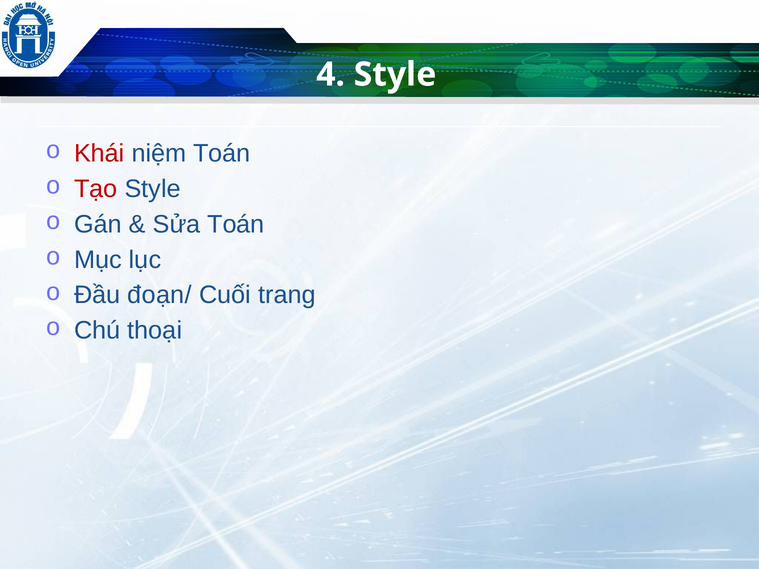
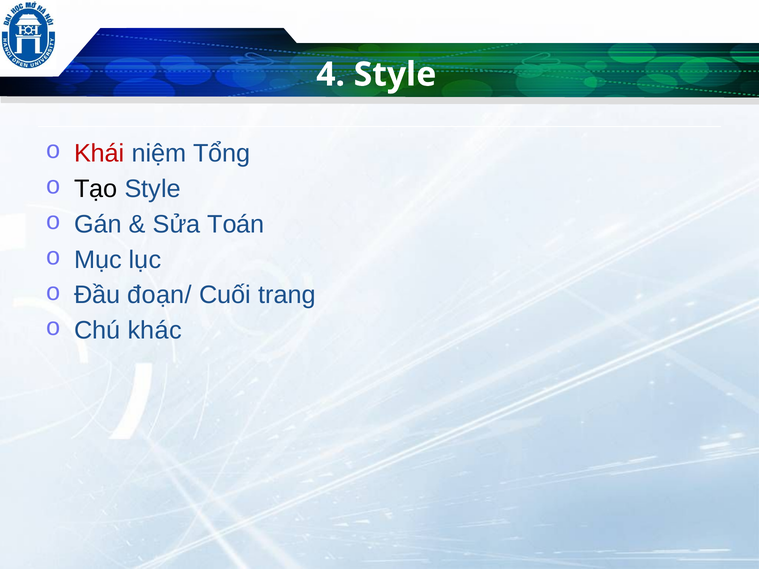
niệm Toán: Toán -> Tổng (222, 154)
Tạo colour: red -> black (96, 189)
thoại: thoại -> khác (155, 331)
